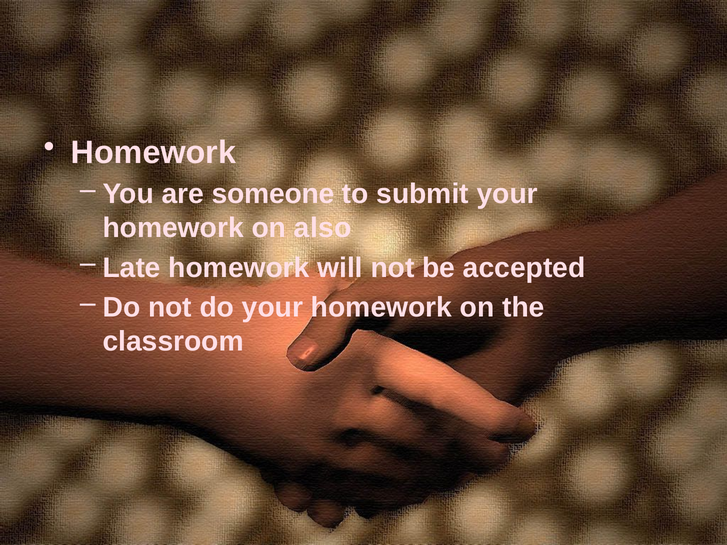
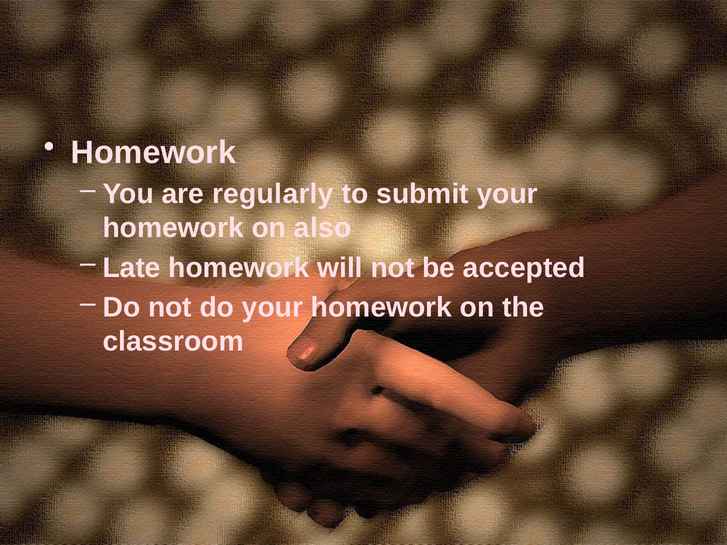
someone: someone -> regularly (273, 194)
